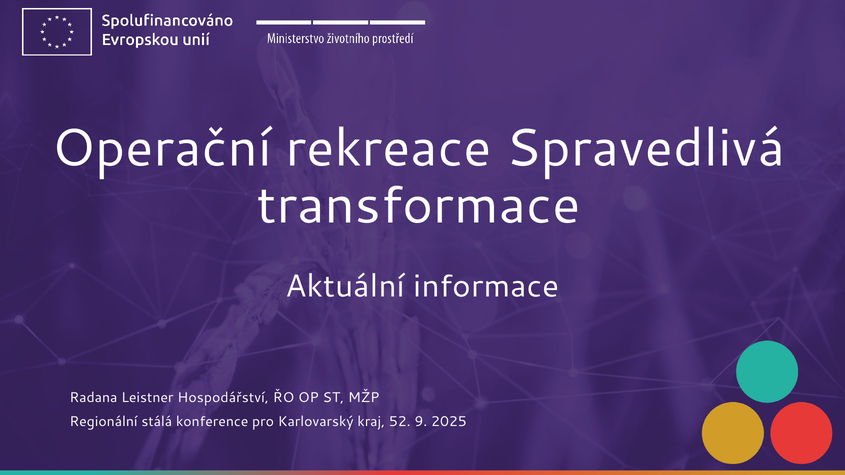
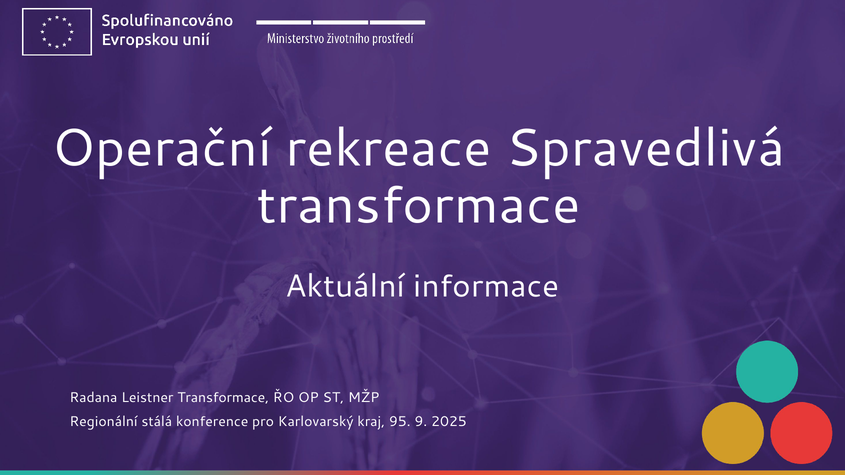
Leistner Hospodářství: Hospodářství -> Transformace (223, 398)
52: 52 -> 95 (400, 422)
